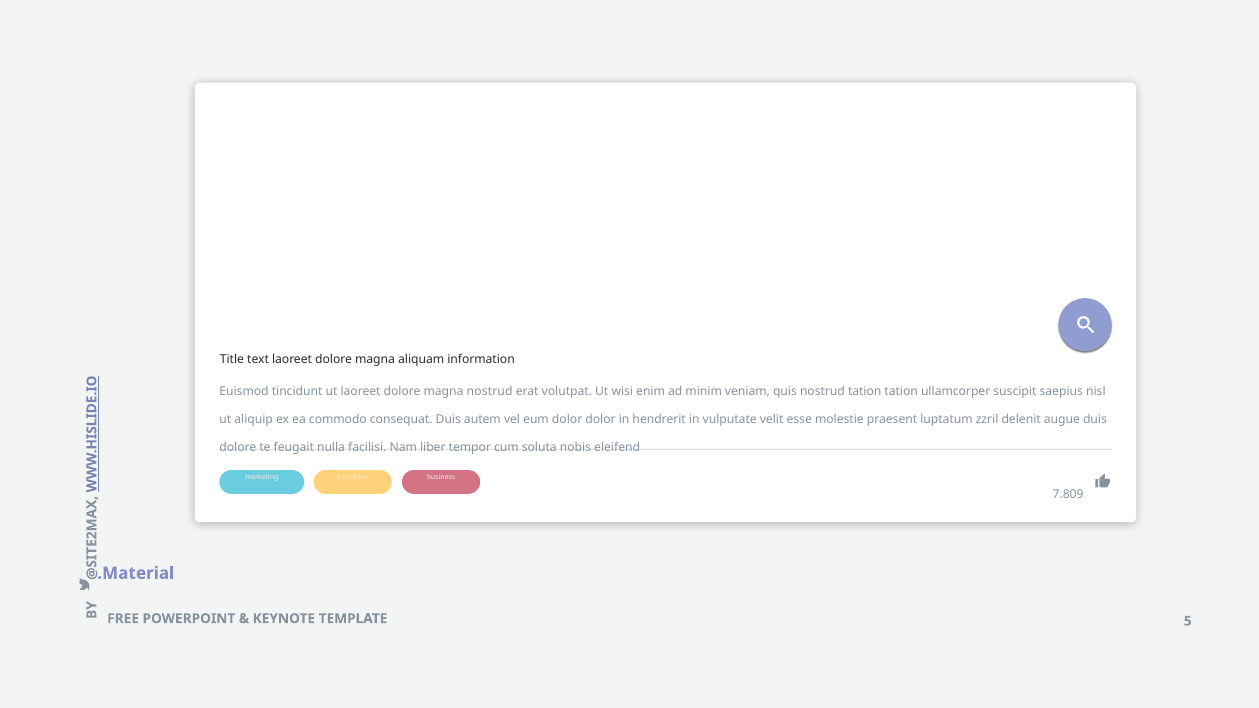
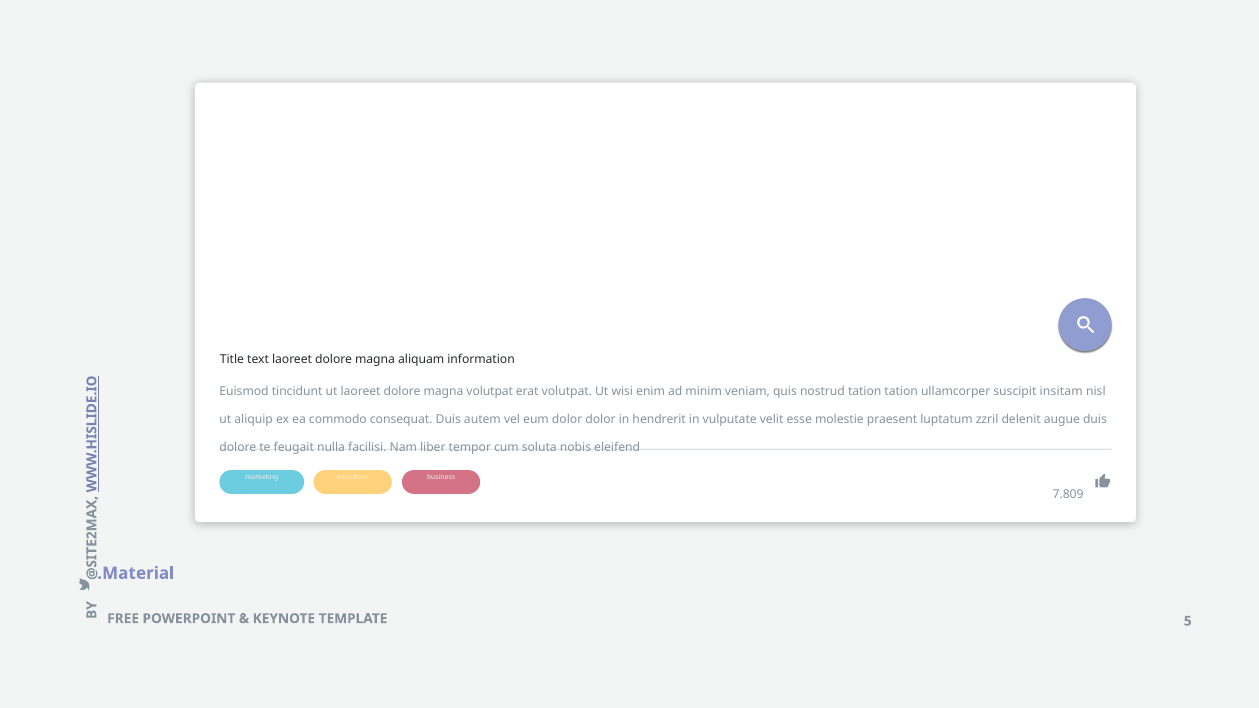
magna nostrud: nostrud -> volutpat (490, 392)
saepius: saepius -> insitam (1061, 392)
